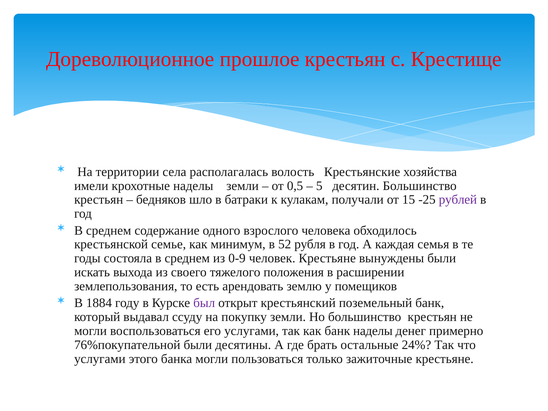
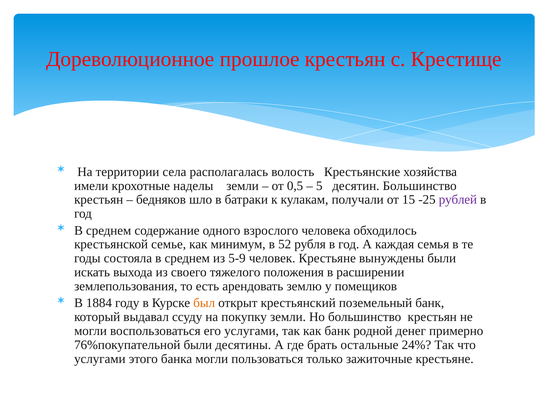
0-9: 0-9 -> 5-9 (237, 258)
был colour: purple -> orange (204, 303)
банк наделы: наделы -> родной (373, 331)
